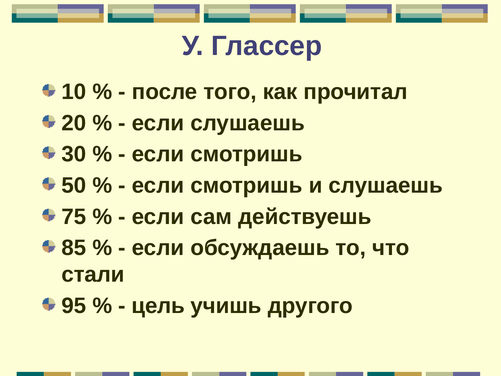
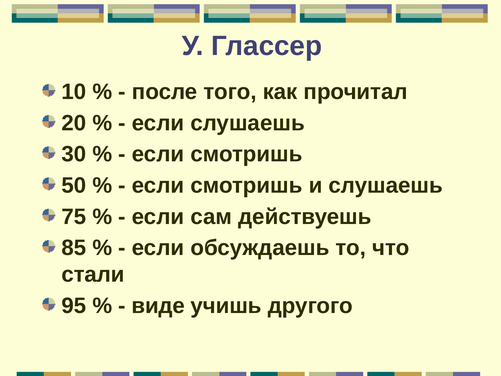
цель: цель -> виде (158, 306)
